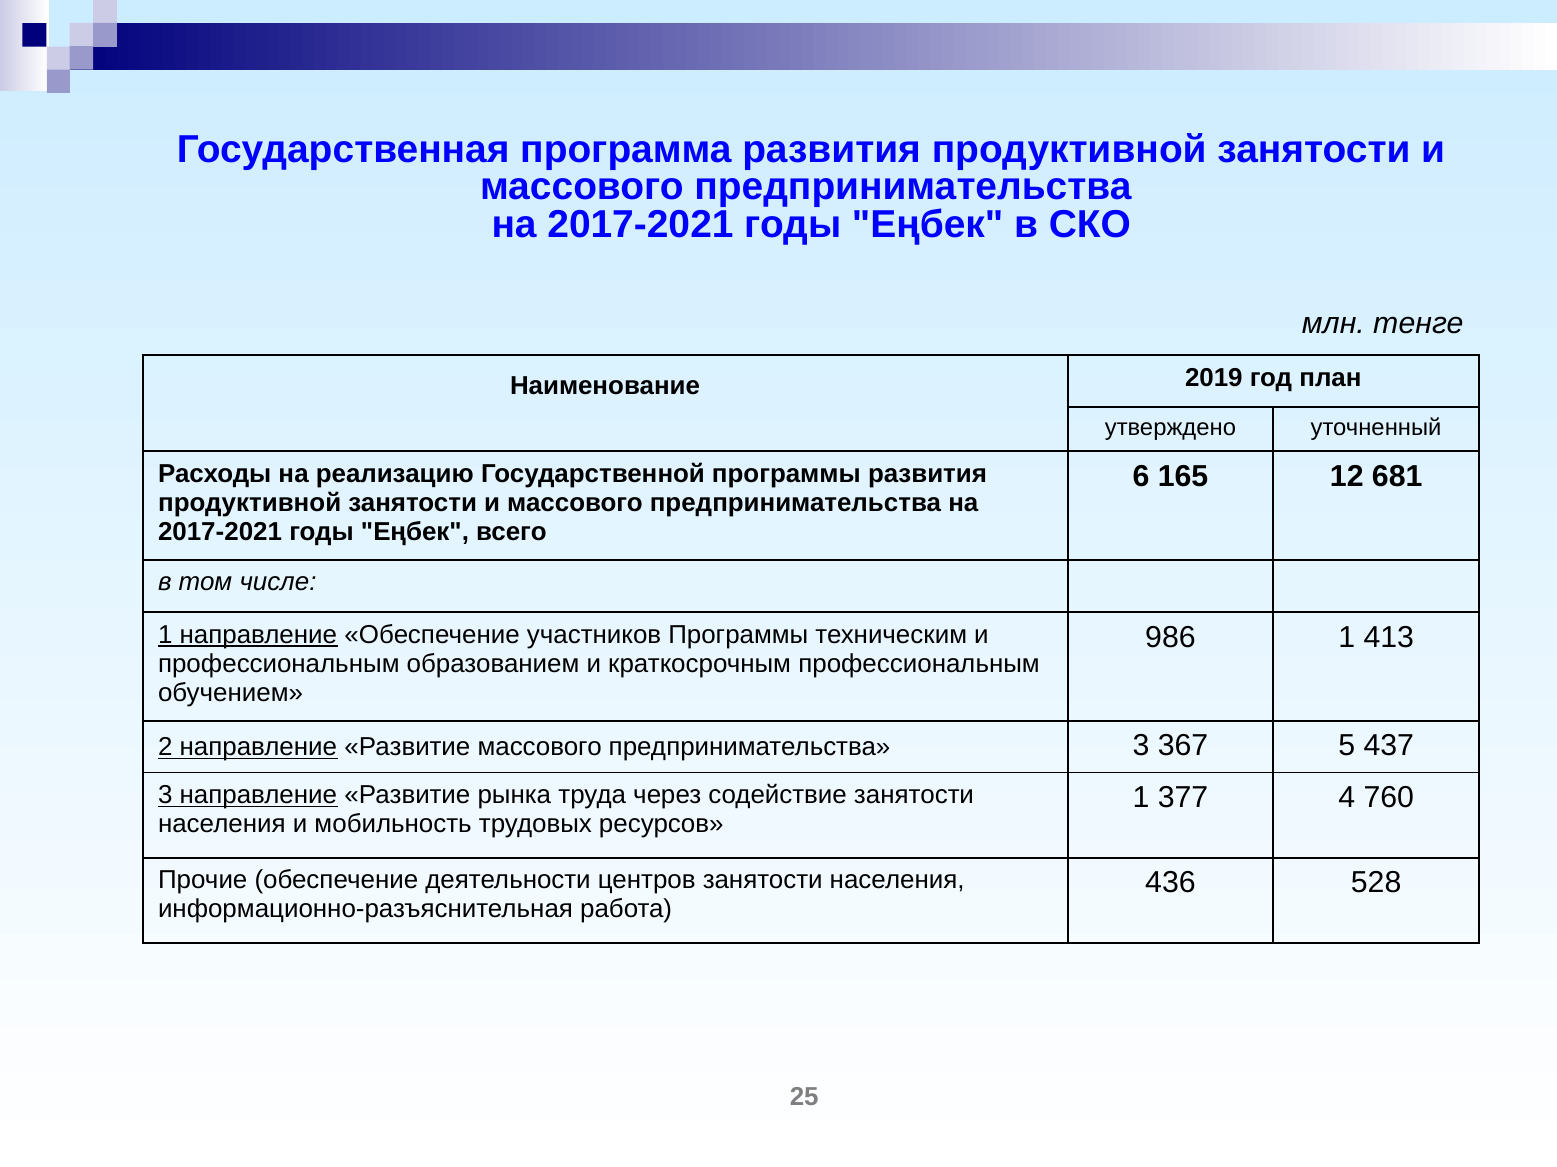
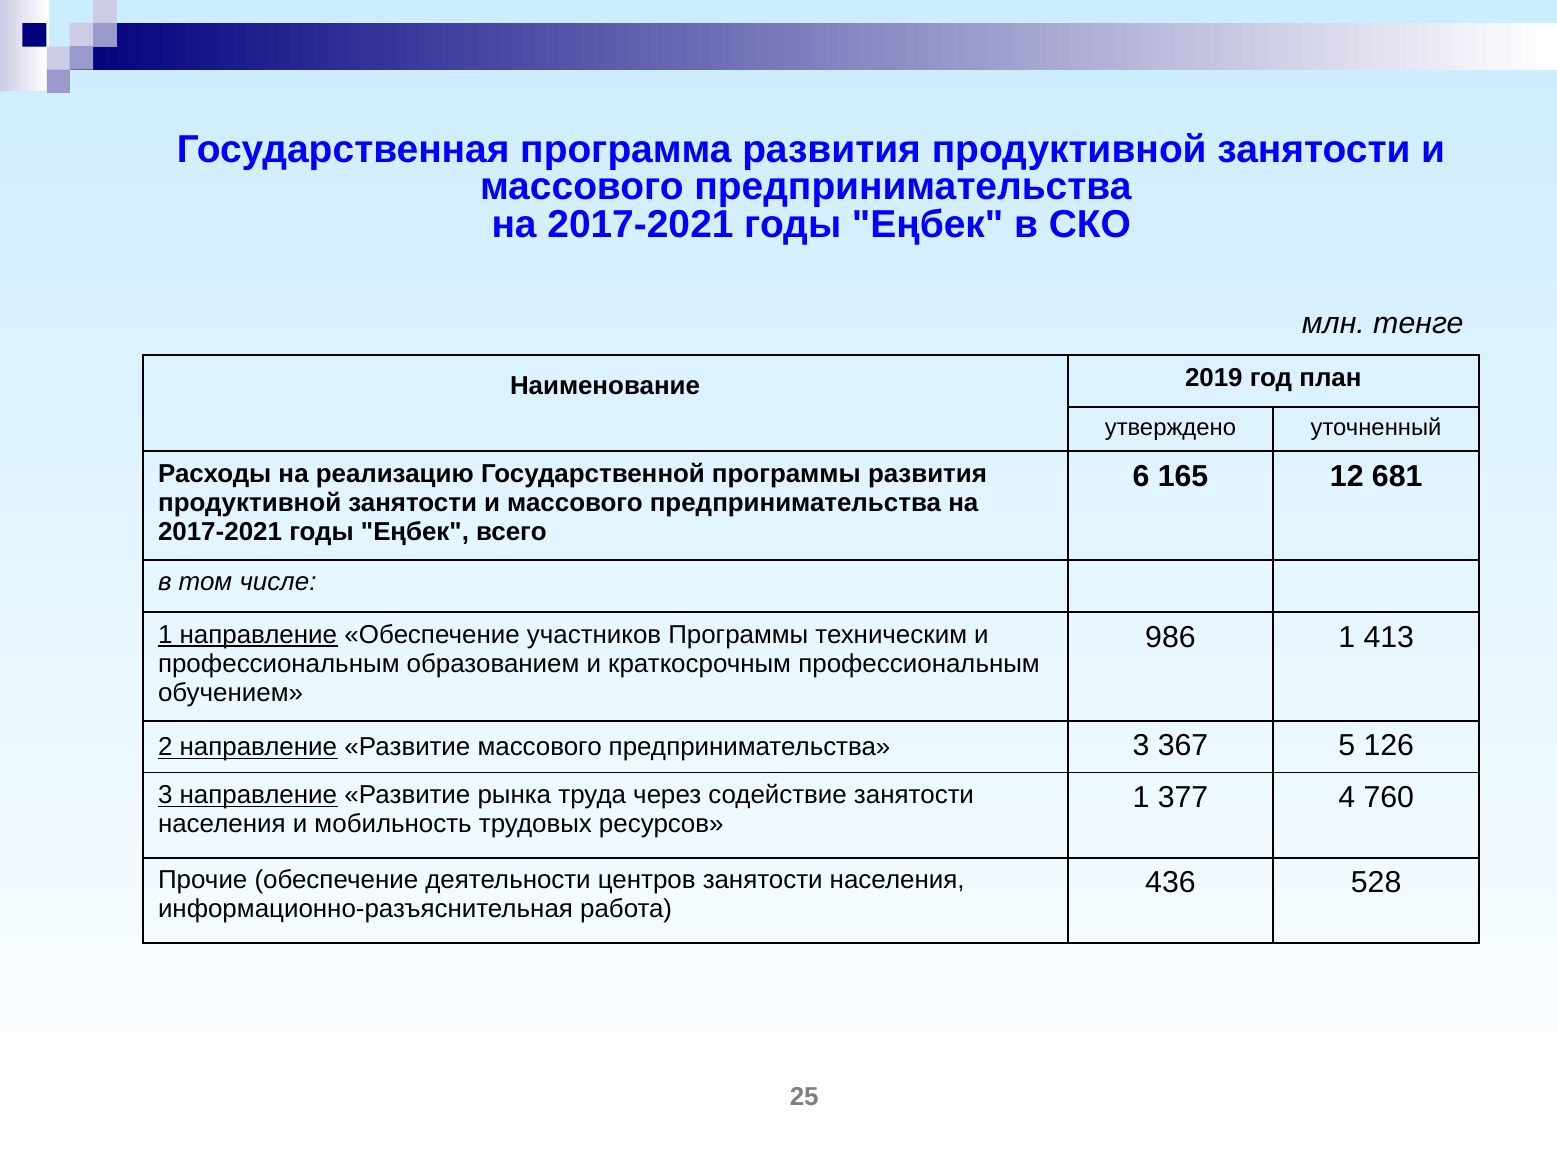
437: 437 -> 126 (1389, 746)
